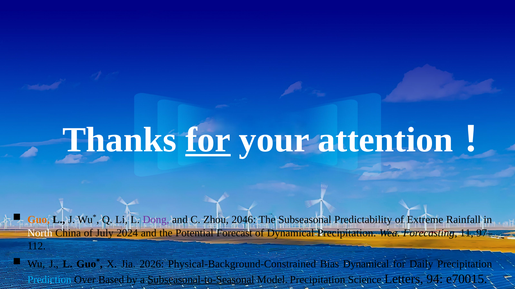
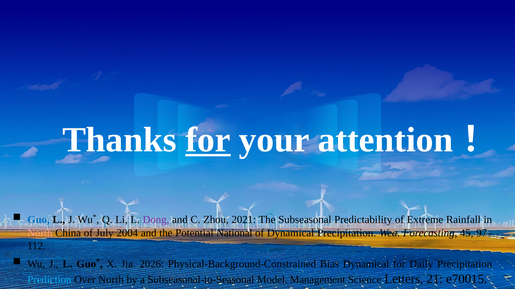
Guo colour: orange -> blue (39, 220)
2046: 2046 -> 2021 (244, 220)
North colour: white -> pink (40, 234)
2024: 2024 -> 2004 (127, 234)
Forecast: Forecast -> National (234, 234)
11: 11 -> 45 (467, 234)
Over Based: Based -> North (111, 280)
Subseasonal-to-Seasonal underline: present -> none (201, 280)
Model Precipitation: Precipitation -> Management (318, 280)
94: 94 -> 21 (435, 279)
